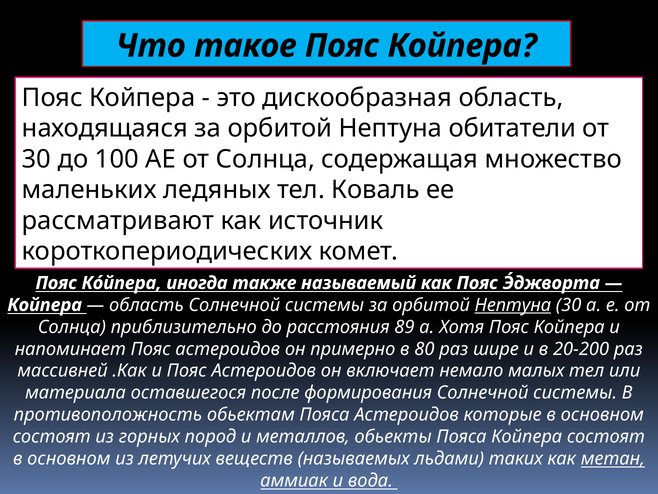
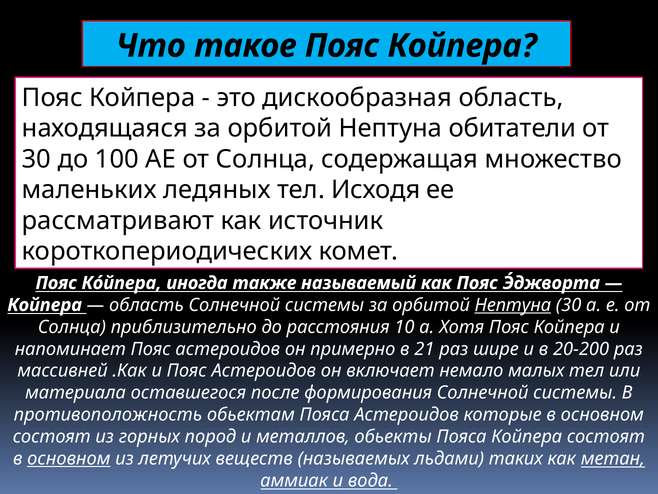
Коваль: Коваль -> Исходя (376, 190)
89: 89 -> 10 (404, 327)
80: 80 -> 21 (424, 349)
основном underline: none -> present (69, 458)
